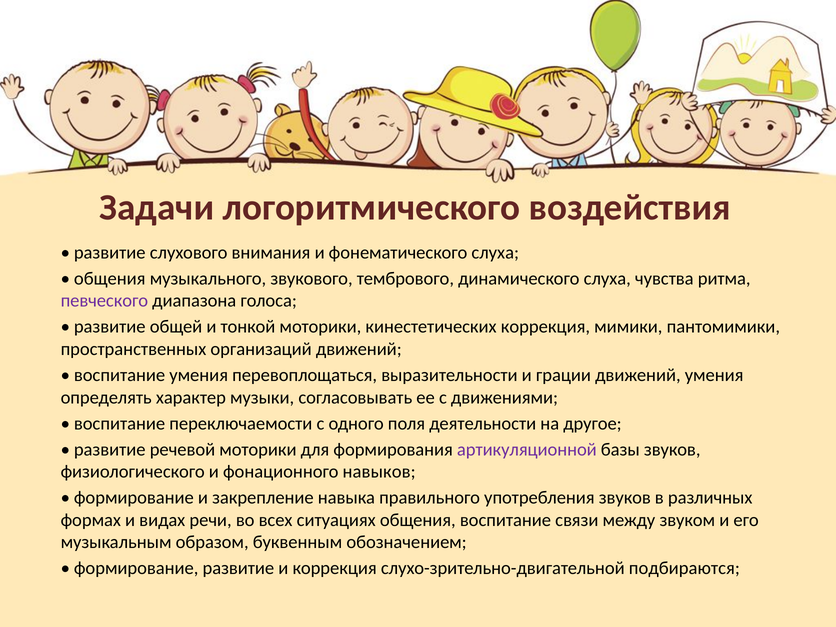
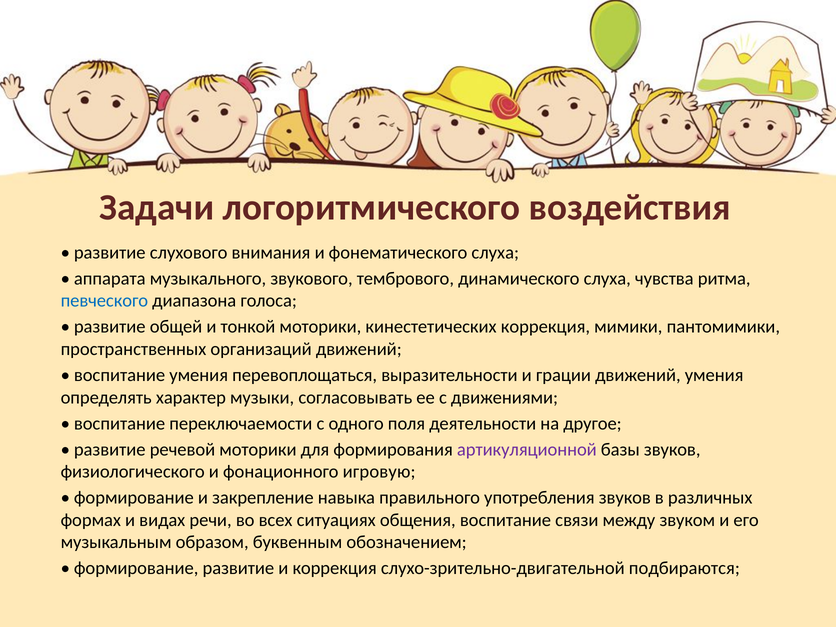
общения: общения -> аппарата (110, 279)
певческого colour: purple -> blue (104, 301)
навыков: навыков -> игровую (379, 472)
